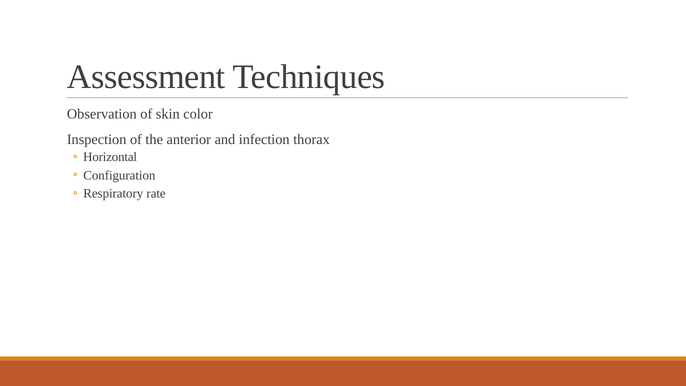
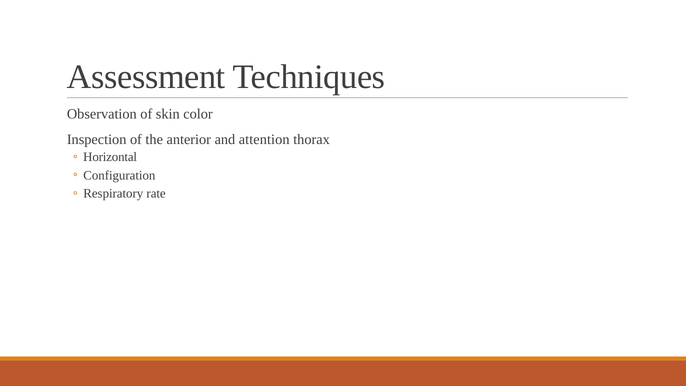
infection: infection -> attention (264, 140)
